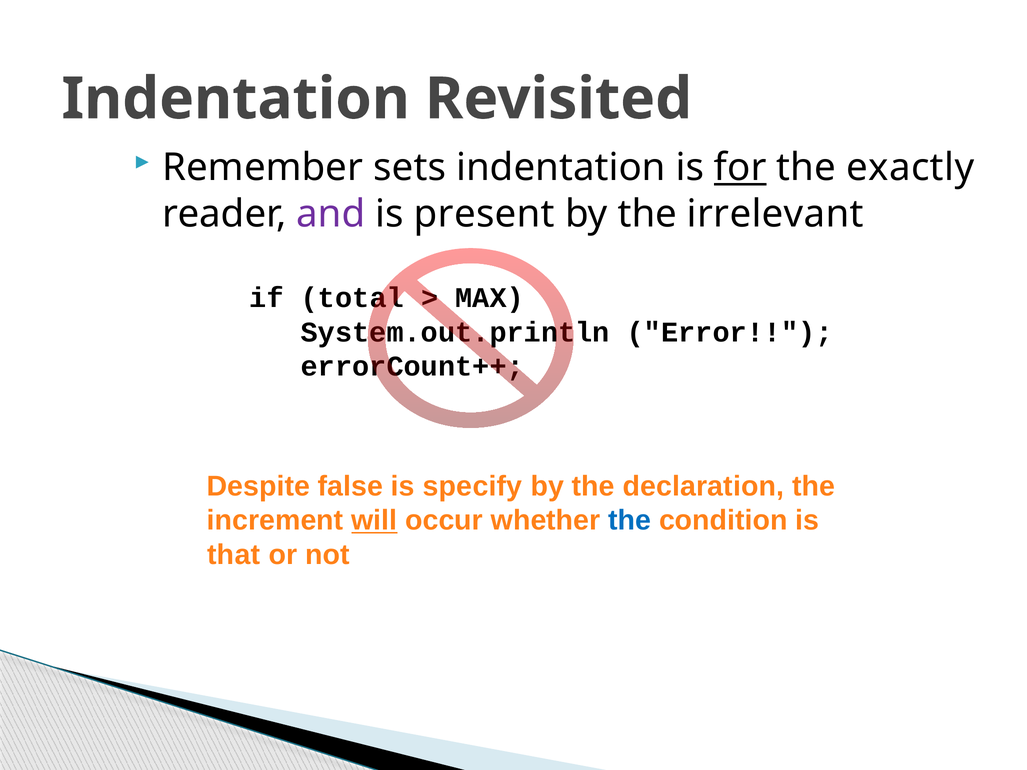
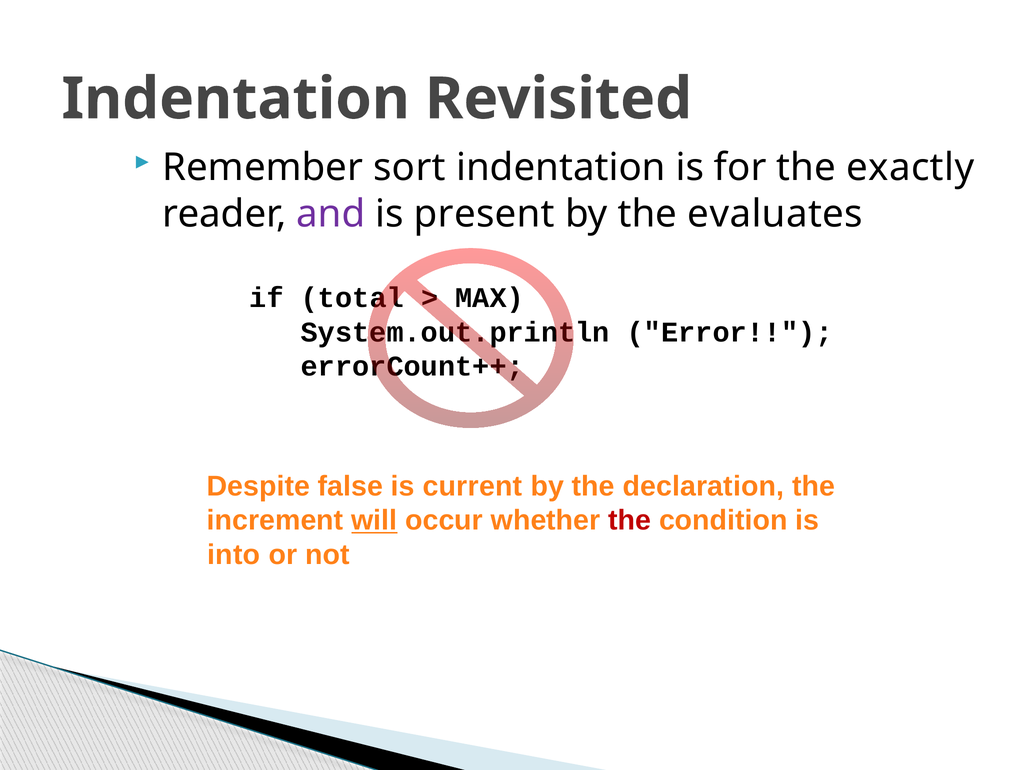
sets: sets -> sort (409, 168)
for underline: present -> none (740, 168)
irrelevant: irrelevant -> evaluates (775, 214)
specify: specify -> current (473, 486)
the colour: blue -> red (630, 521)
that: that -> into (234, 555)
